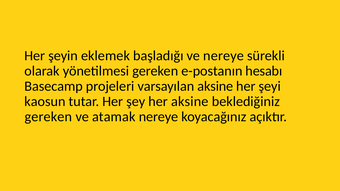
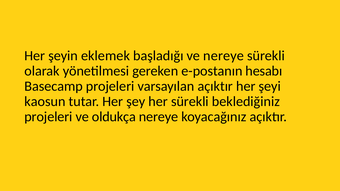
varsayılan aksine: aksine -> açıktır (215, 86)
her aksine: aksine -> sürekli (190, 102)
gereken: gereken -> projeleri (48, 117)
atamak: atamak -> oldukça (114, 117)
